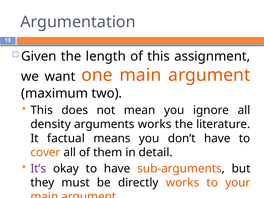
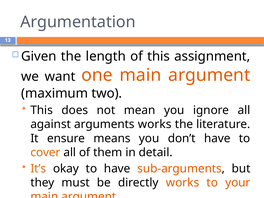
density: density -> against (51, 124)
factual: factual -> ensure (66, 138)
It’s colour: purple -> orange (38, 169)
